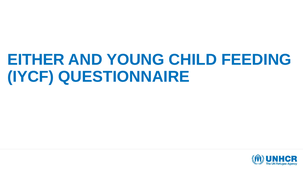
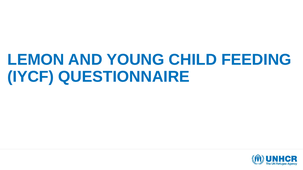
EITHER: EITHER -> LEMON (36, 60)
